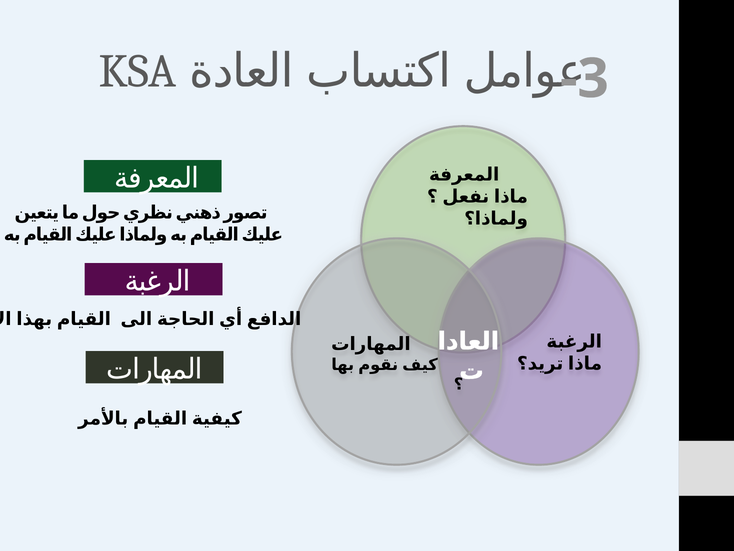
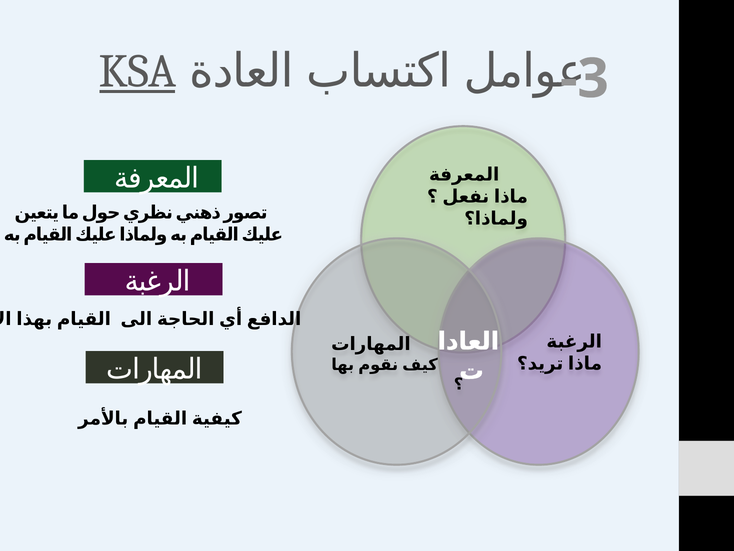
KSA underline: none -> present (138, 71)
